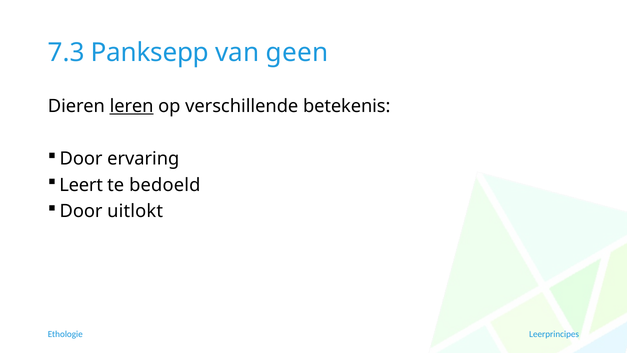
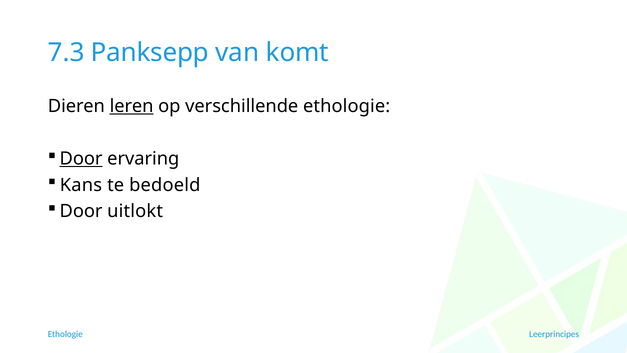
geen: geen -> komt (297, 53)
verschillende betekenis: betekenis -> ethologie (347, 106)
Door underline: none -> present (81, 159)
Leert: Leert -> Kans (81, 185)
